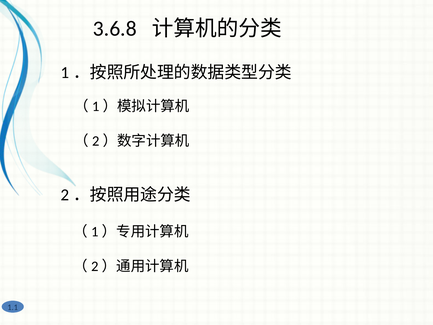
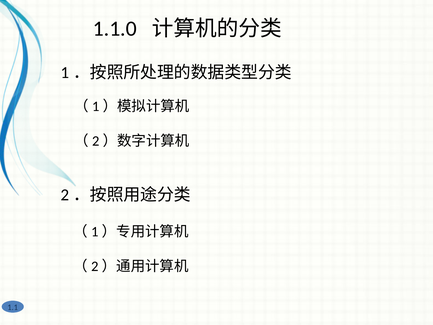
3.6.8: 3.6.8 -> 1.1.0 (115, 29)
